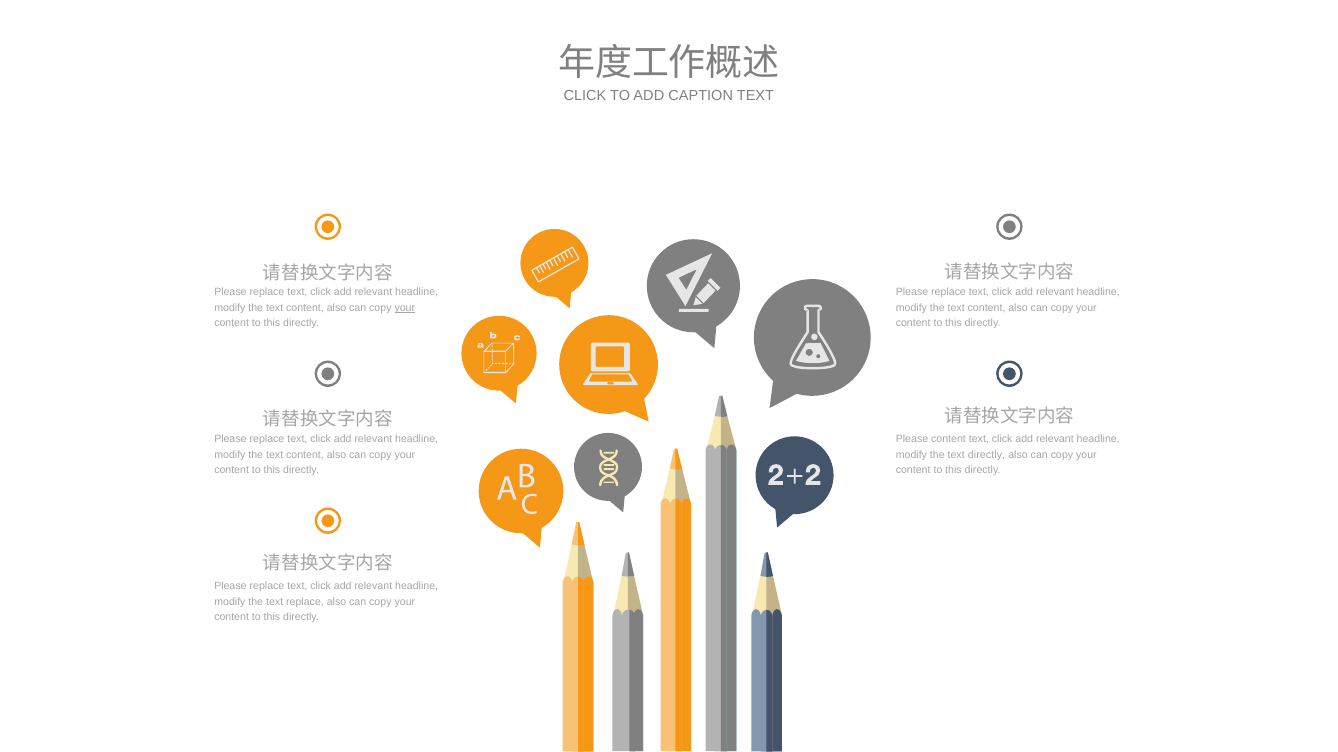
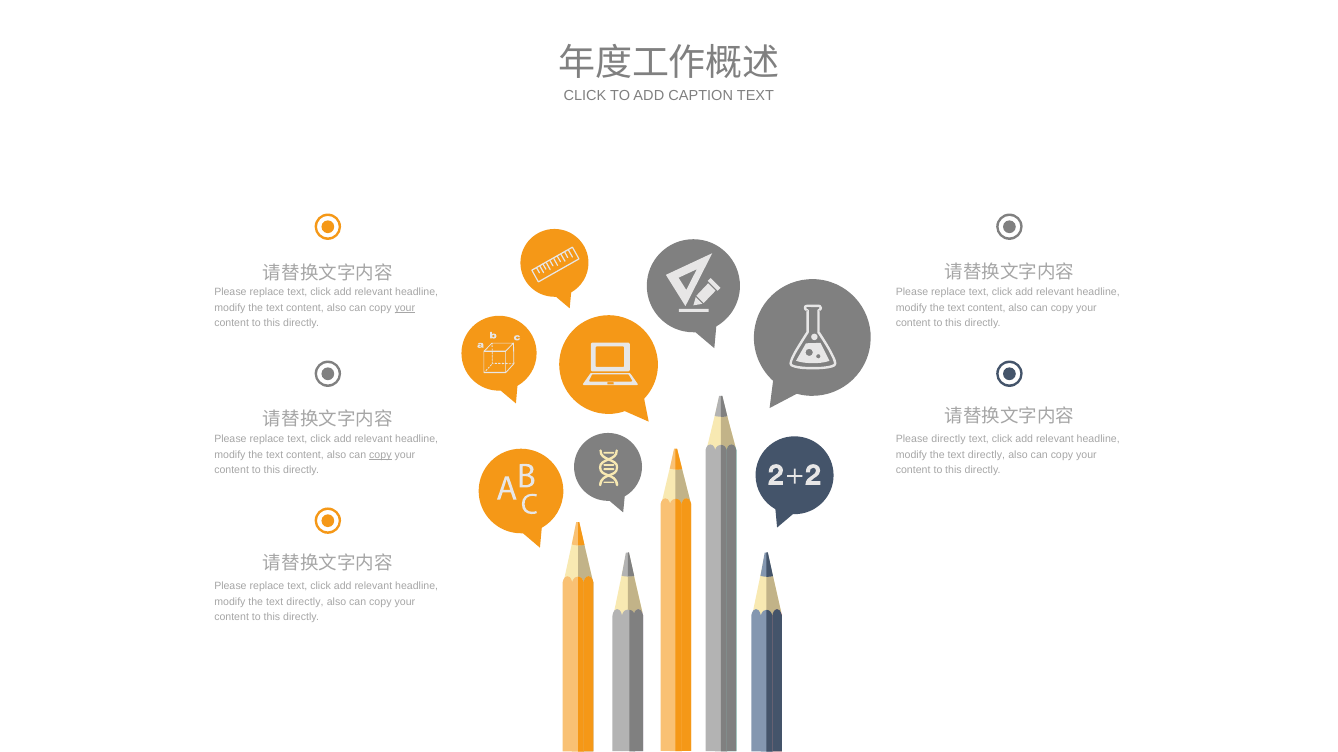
Please content: content -> directly (948, 440)
copy underline: none -> present (380, 455)
replace: replace -> directly (305, 602)
